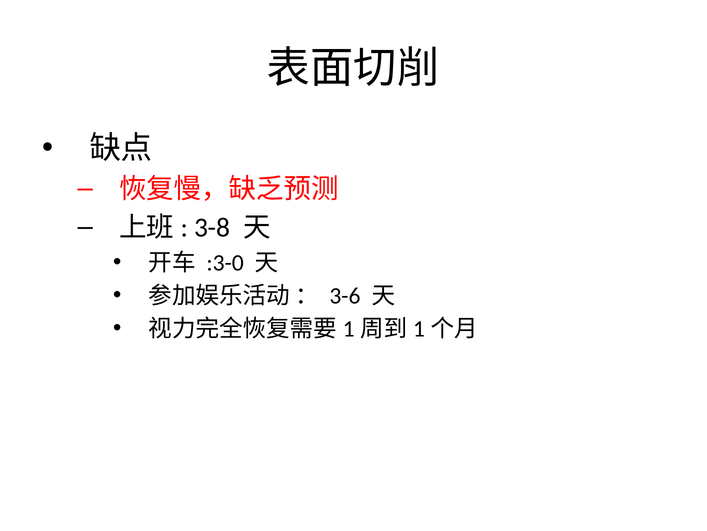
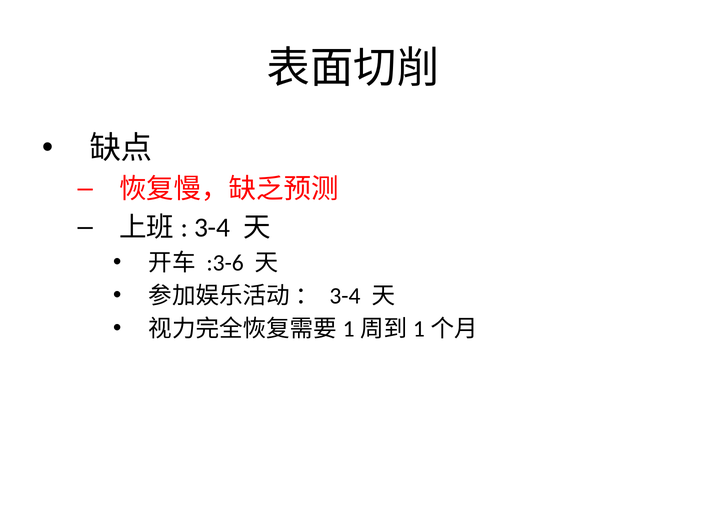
3-8: 3-8 -> 3-4 (212, 227)
:3-0: :3-0 -> :3-6 (225, 263)
3-6: 3-6 -> 3-4 (345, 296)
